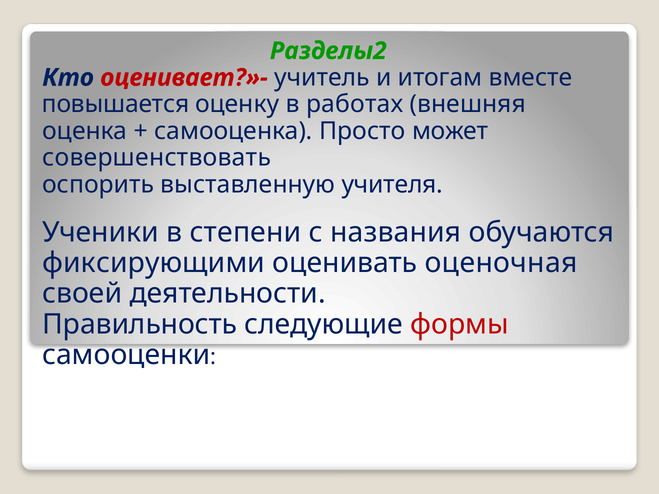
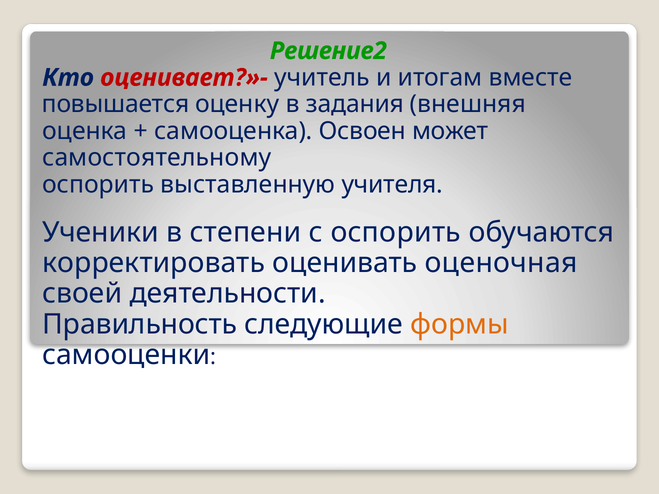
Разделы2: Разделы2 -> Решение2 (328, 51)
работах: работах -> задания (355, 104)
Просто: Просто -> Освоен (362, 131)
совершенствовать: совершенствовать -> самостоятельному (157, 158)
с названия: названия -> оспорить (396, 232)
фиксирующими: фиксирующими -> корректировать (154, 263)
формы colour: red -> orange (460, 324)
